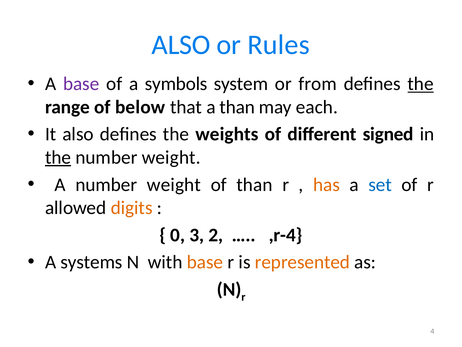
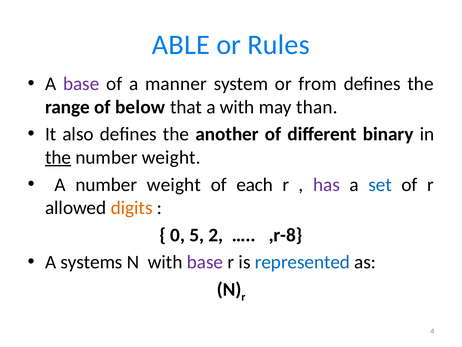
ALSO: ALSO -> ABLE (181, 45)
symbols: symbols -> manner (176, 84)
the underline: present -> none (421, 84)
a than: than -> with (237, 107)
each: each -> than (317, 107)
weights: weights -> another (227, 134)
signed: signed -> binary (388, 134)
of than: than -> each (255, 184)
has colour: orange -> purple (326, 184)
3: 3 -> 5 (197, 235)
,r-4: ,r-4 -> ,r-8 (286, 235)
base colour: orange -> purple (205, 262)
represented colour: orange -> blue (302, 262)
